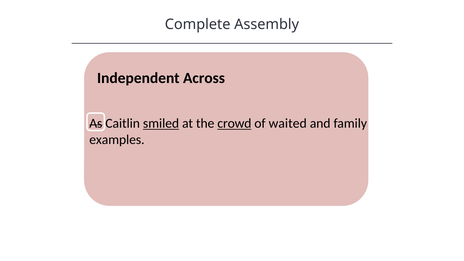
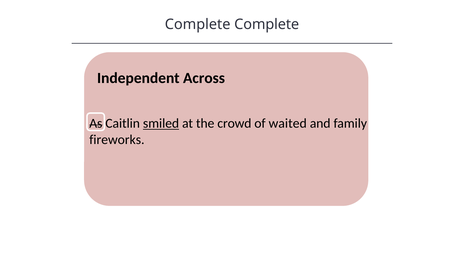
Complete Assembly: Assembly -> Complete (267, 24)
crowd underline: present -> none (234, 123)
examples: examples -> fireworks (117, 140)
